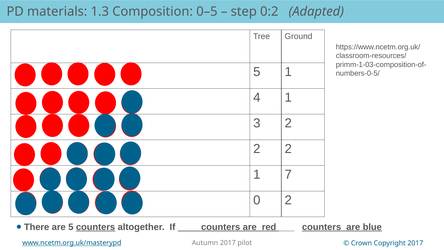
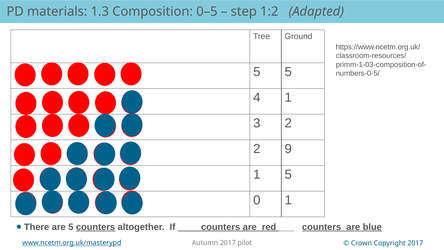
0:2: 0:2 -> 1:2 (269, 11)
5 1: 1 -> 5 (288, 72)
2: 2 -> 9 (288, 149)
1 7: 7 -> 5 (288, 174)
0 2: 2 -> 1 (288, 200)
